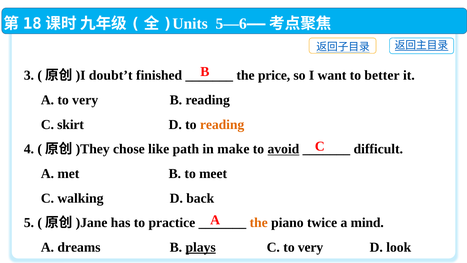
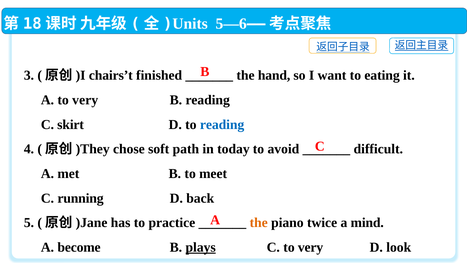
doubt’t: doubt’t -> chairs’t (111, 75)
price: price -> hand (274, 75)
better: better -> eating (382, 75)
reading colour: orange -> blue (222, 124)
like: like -> soft (159, 149)
make: make -> today (233, 149)
avoid underline: present -> none (283, 149)
walking: walking -> running (81, 198)
dreams: dreams -> become (79, 247)
